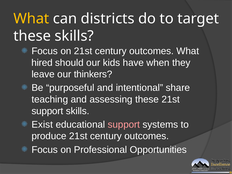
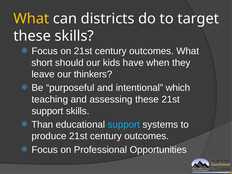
hired: hired -> short (42, 63)
share: share -> which (178, 88)
Exist: Exist -> Than (42, 125)
support colour: pink -> light blue (124, 125)
